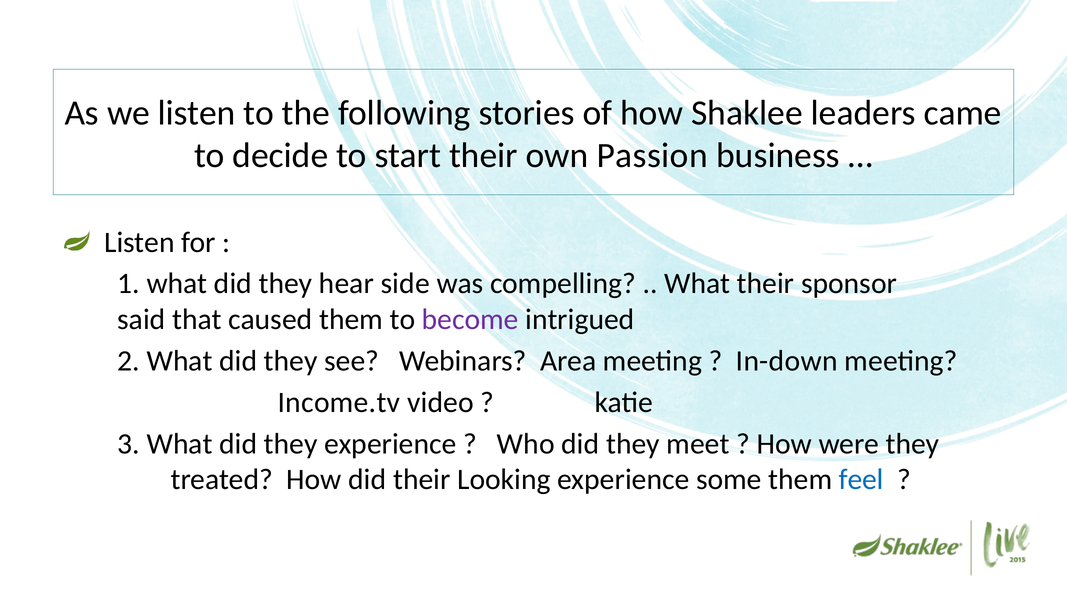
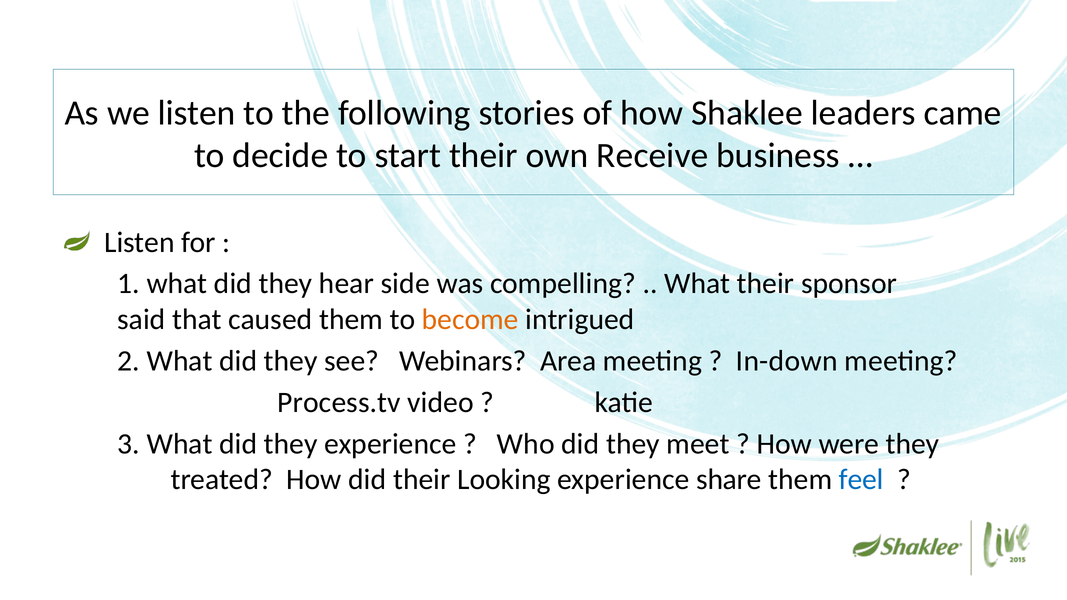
Passion: Passion -> Receive (652, 156)
become colour: purple -> orange (470, 319)
Income.tv: Income.tv -> Process.tv (339, 402)
some: some -> share (729, 479)
